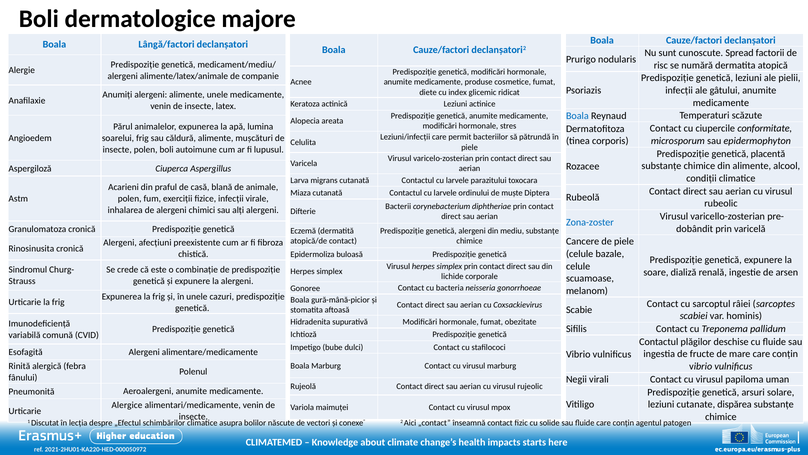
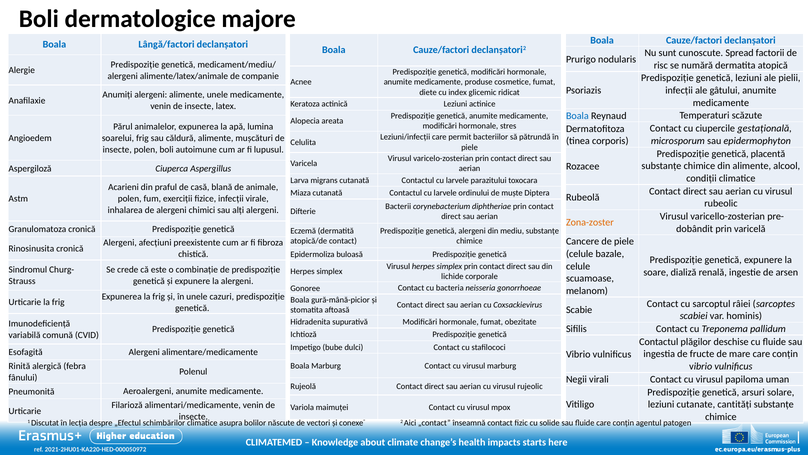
conformitate: conformitate -> gestațională (765, 128)
Zona-zoster colour: blue -> orange (590, 222)
dispărea: dispărea -> cantități (734, 404)
Alergice: Alergice -> Filarioză (127, 405)
